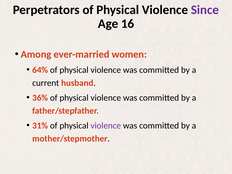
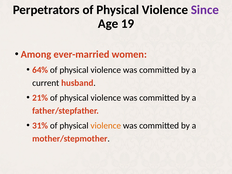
16: 16 -> 19 (128, 24)
36%: 36% -> 21% (40, 98)
violence colour: purple -> orange (106, 126)
